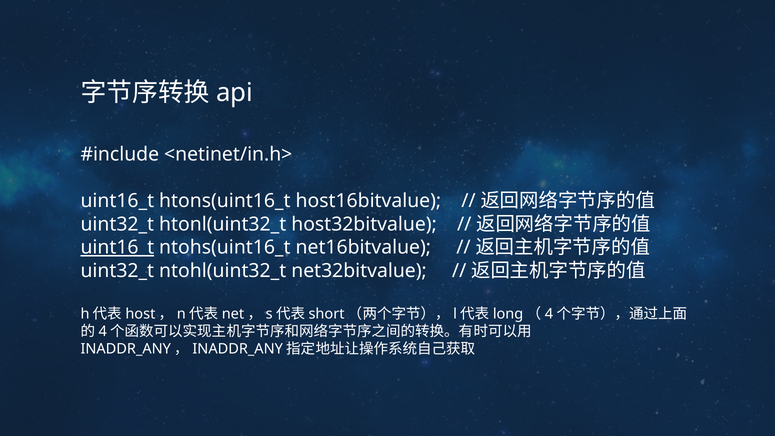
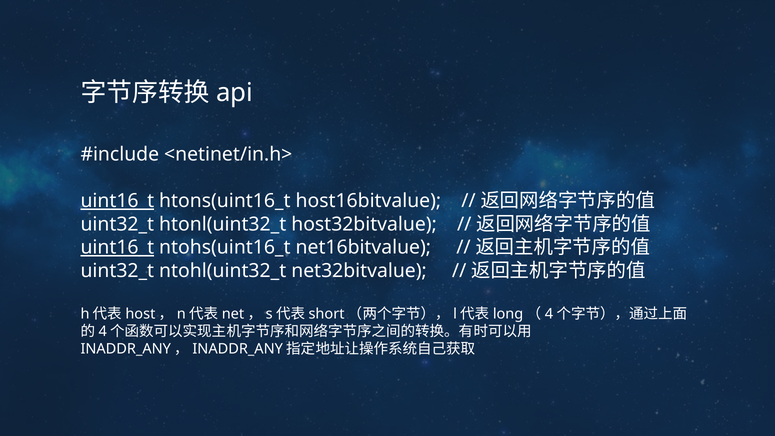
uint16_t underline: none -> present (117, 201)
